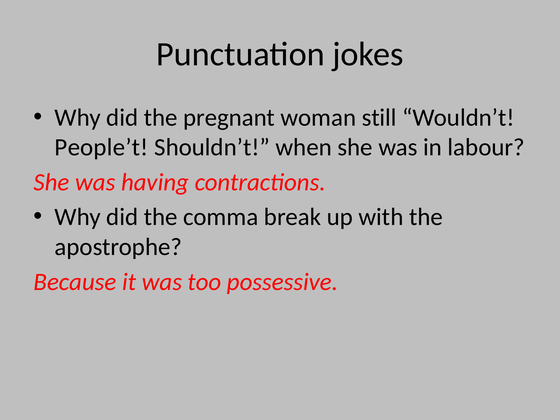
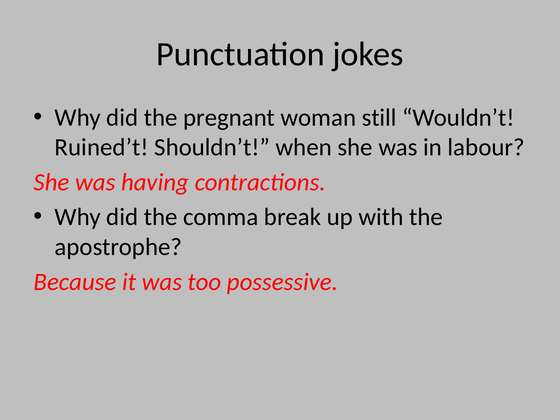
People’t: People’t -> Ruined’t (102, 147)
